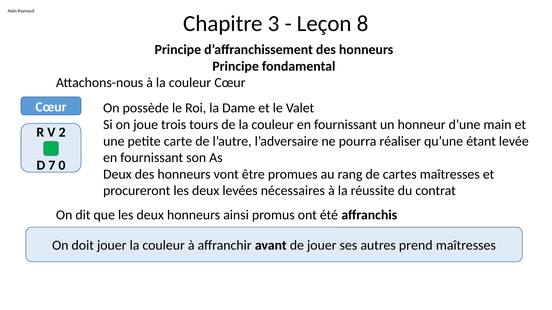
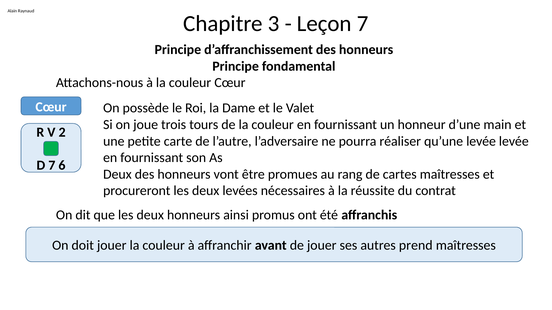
Leçon 8: 8 -> 7 (363, 24)
qu’une étant: étant -> levée (481, 141)
0: 0 -> 6 (62, 166)
